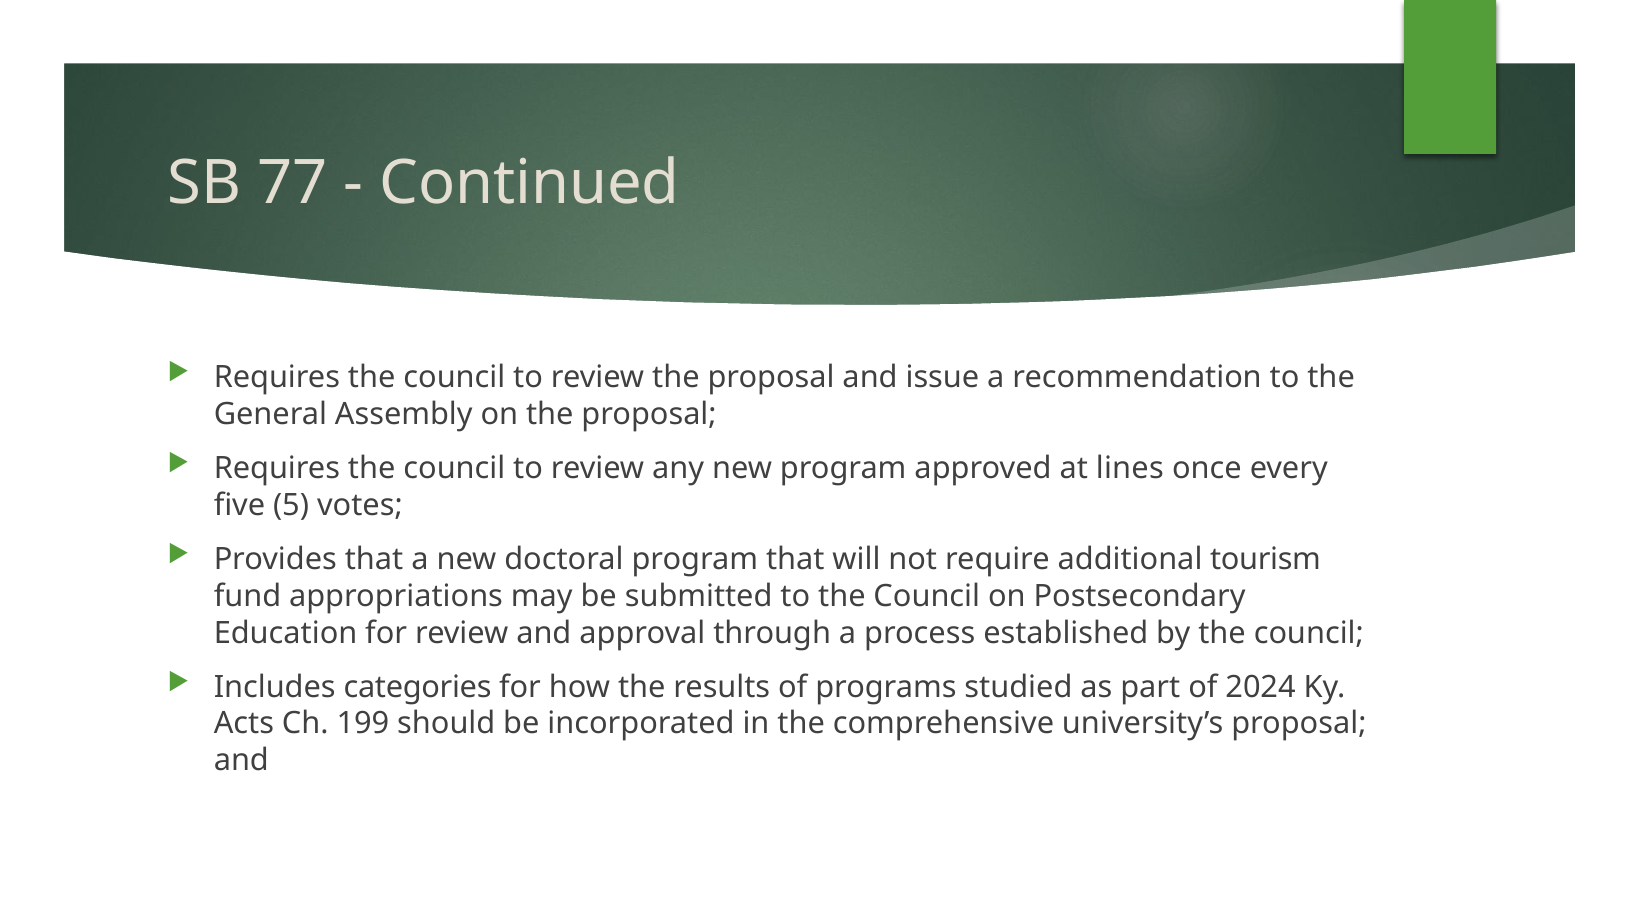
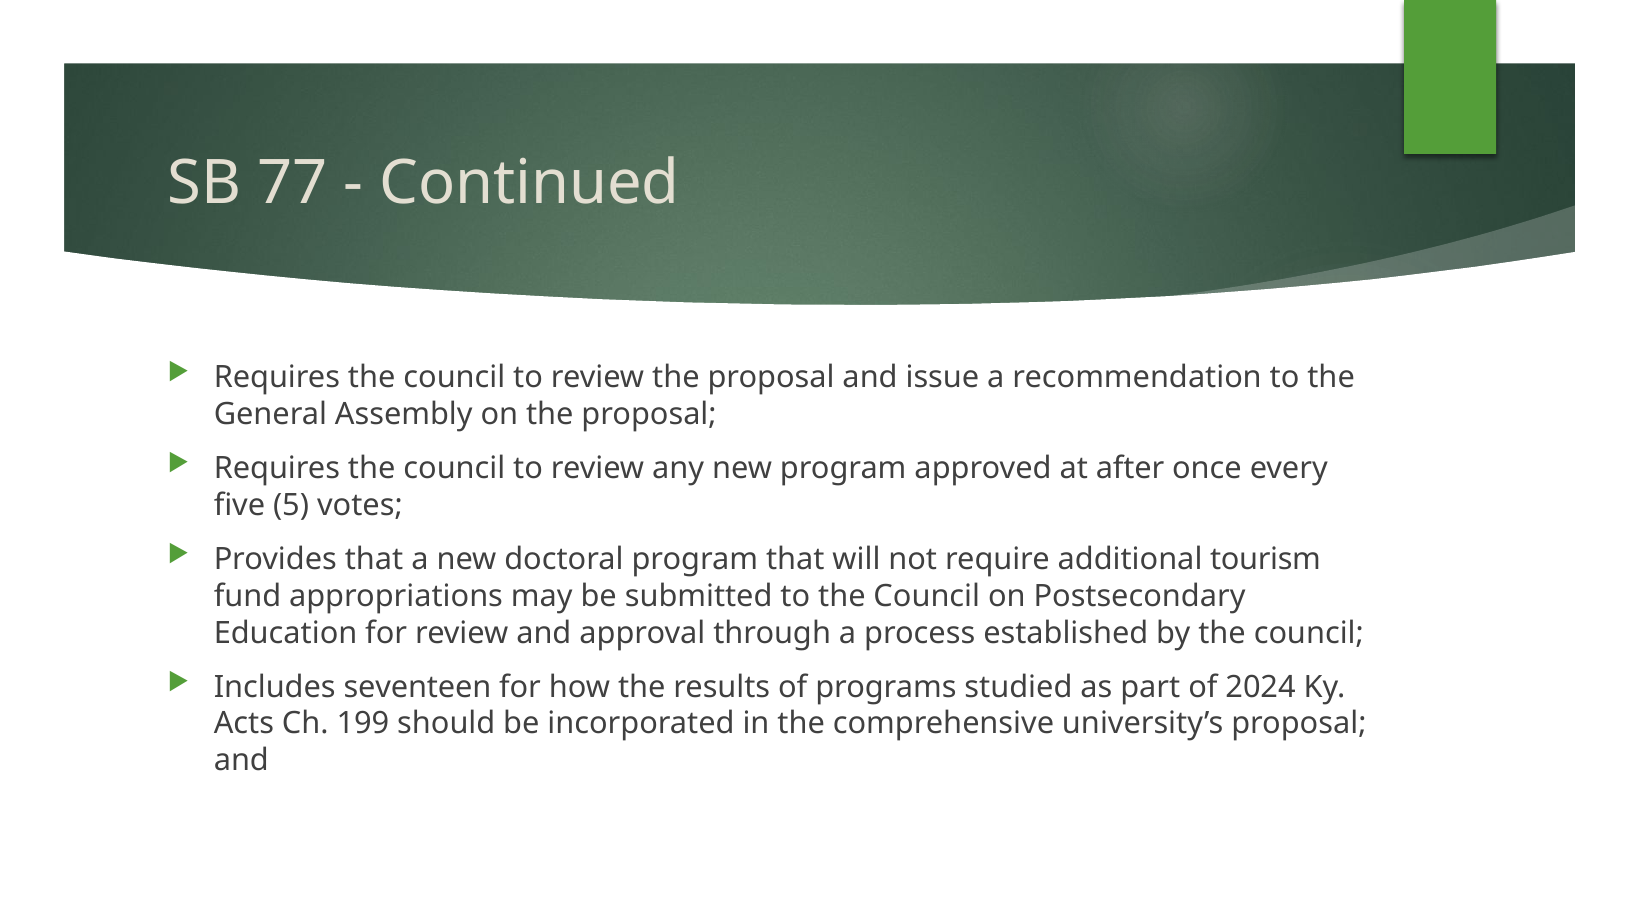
lines: lines -> after (1130, 468)
categories: categories -> seventeen (417, 687)
